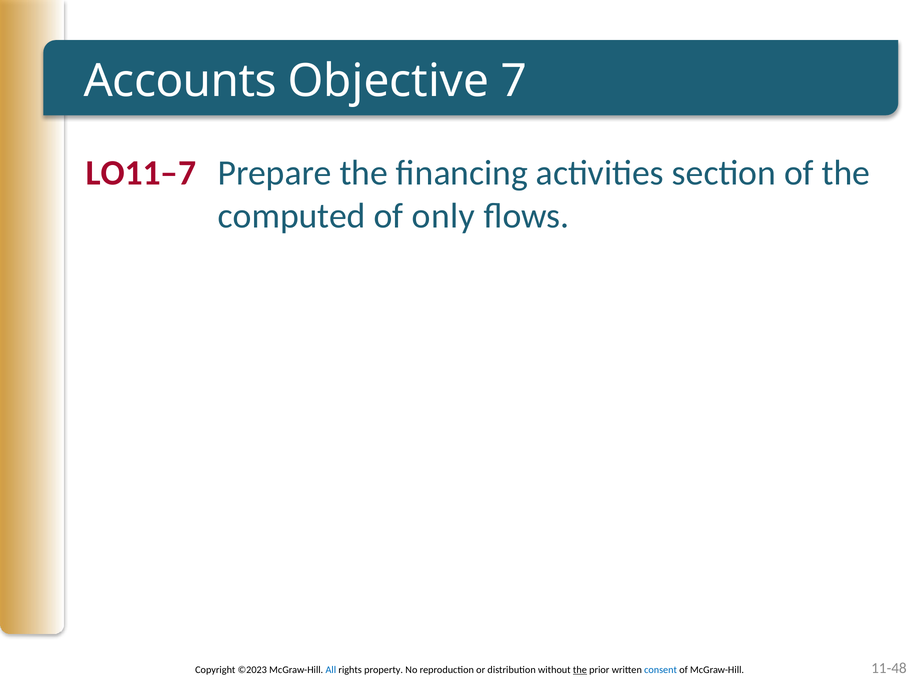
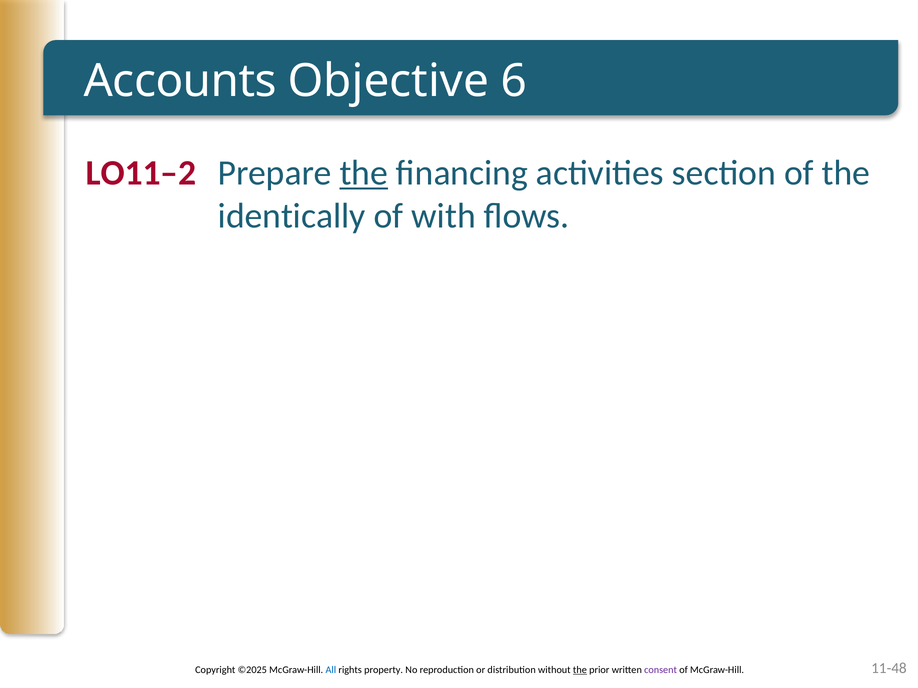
7: 7 -> 6 (514, 81)
LO11–7: LO11–7 -> LO11–2 (141, 173)
the underline: none -> present (364, 173)
computed: computed -> identically (292, 216)
only: only -> with (444, 216)
©2023: ©2023 -> ©2025 (252, 670)
consent colour: blue -> purple (661, 670)
